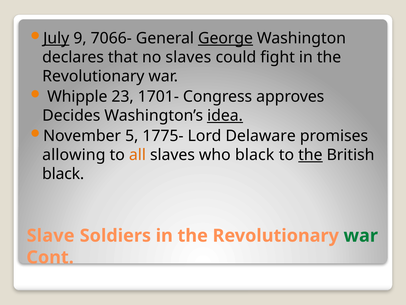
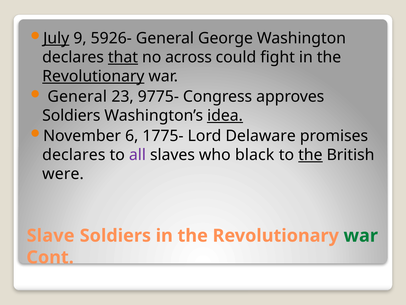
7066-: 7066- -> 5926- (111, 38)
George underline: present -> none (226, 38)
that underline: none -> present (123, 57)
no slaves: slaves -> across (189, 57)
Revolutionary underline: none -> present (93, 76)
Whipple: Whipple -> General (77, 96)
1701-: 1701- -> 9775- (158, 96)
Decides: Decides -> Soldiers (71, 115)
5: 5 -> 6 (132, 136)
allowing: allowing -> declares (74, 155)
all colour: orange -> purple (137, 155)
black: black -> were (63, 174)
